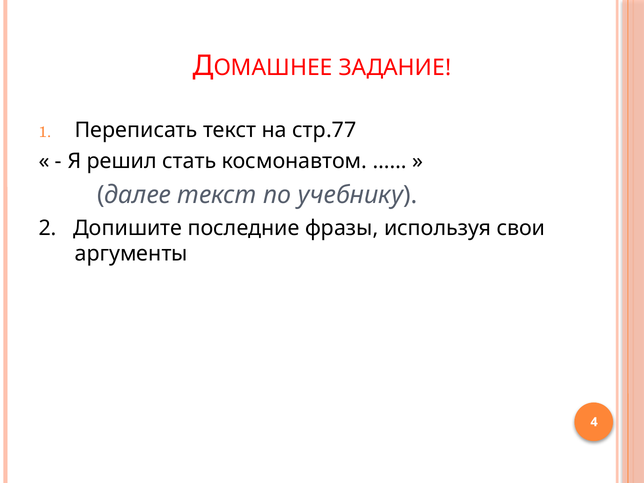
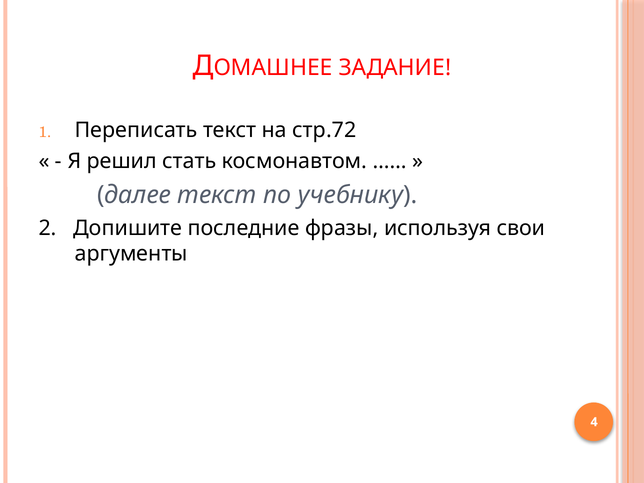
стр.77: стр.77 -> стр.72 (324, 130)
